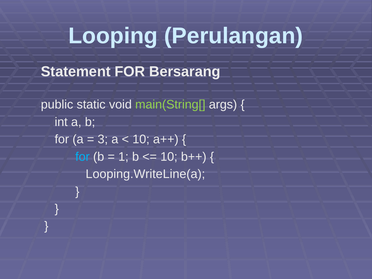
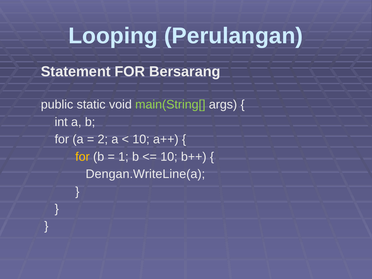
3: 3 -> 2 (103, 139)
for colour: light blue -> yellow (82, 157)
Looping.WriteLine(a: Looping.WriteLine(a -> Dengan.WriteLine(a (145, 174)
